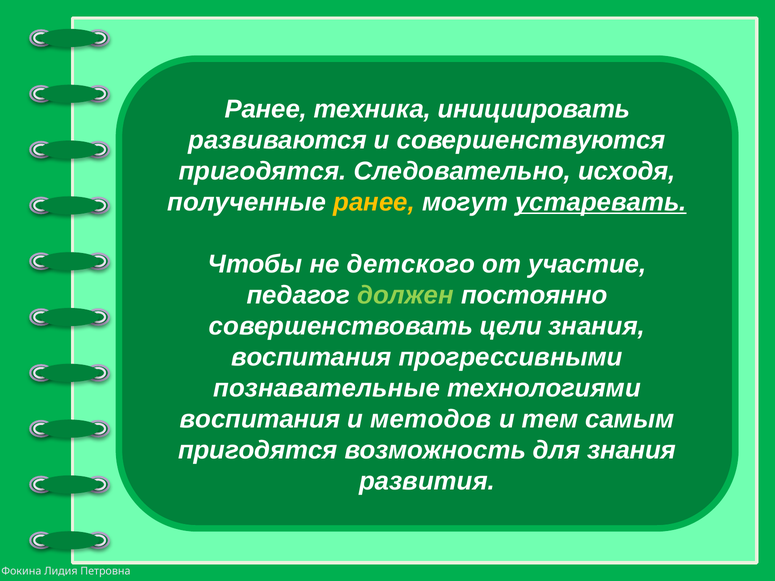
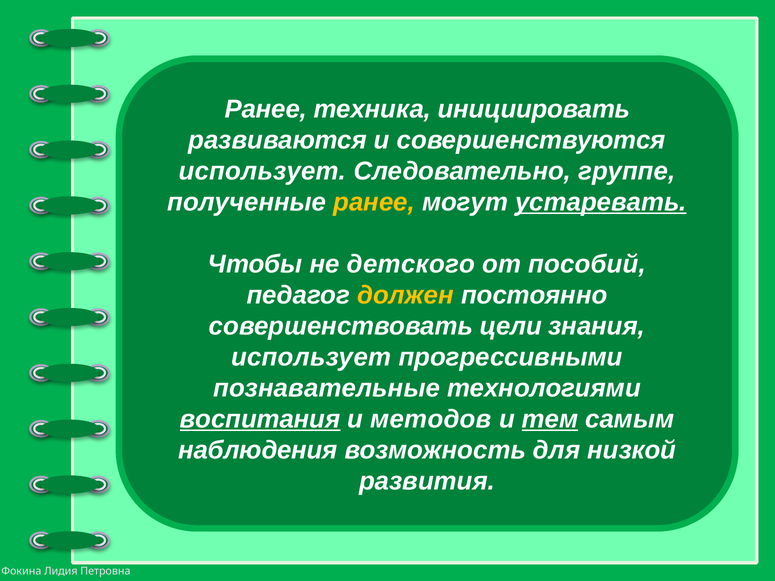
пригодятся: пригодятся -> использует (262, 171)
исходя: исходя -> группе (627, 171)
участие: участие -> пособий (587, 264)
должен colour: light green -> yellow (405, 295)
воспитания: воспитания -> использует (311, 357)
воспитания underline: none -> present (260, 419)
тем underline: none -> present (550, 419)
пригодятся: пригодятся -> наблюдения (258, 450)
для знания: знания -> низкой (632, 450)
